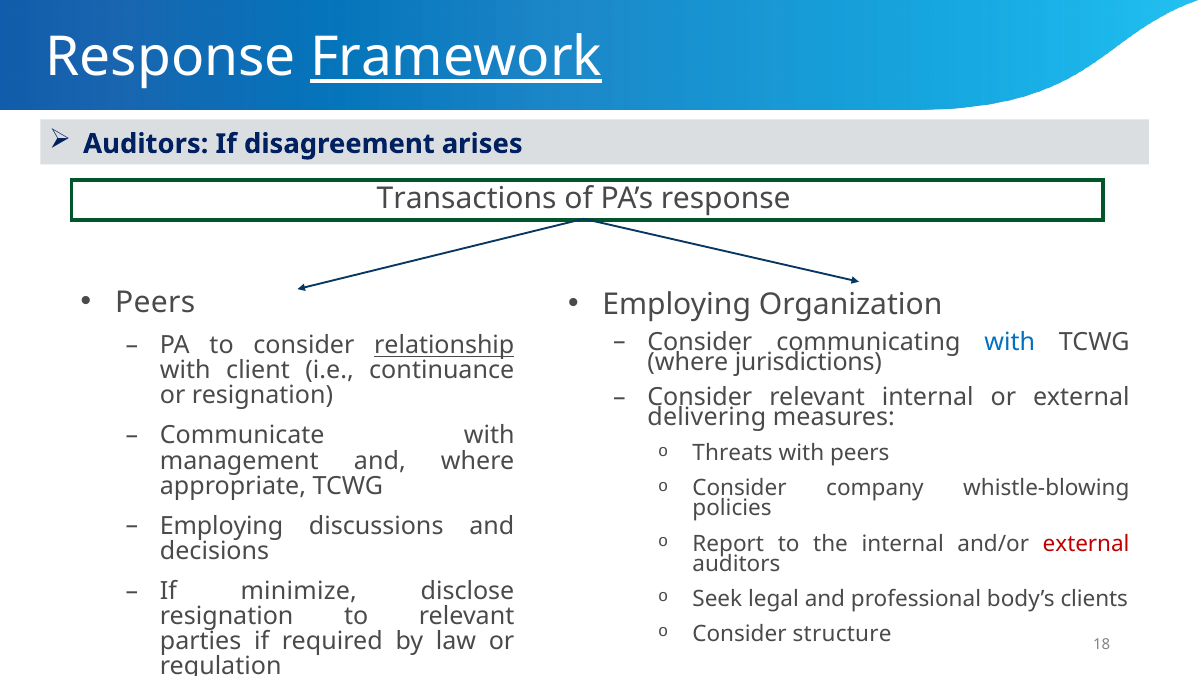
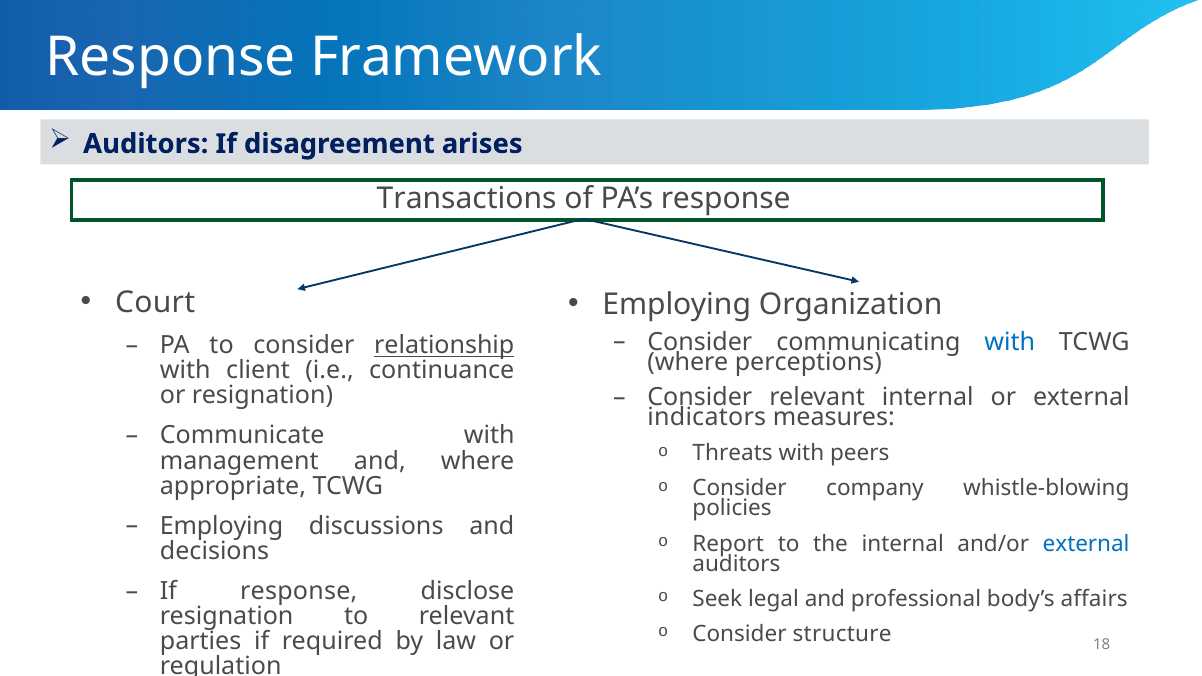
Framework underline: present -> none (456, 57)
Peers: Peers -> Court (155, 303)
jurisdictions: jurisdictions -> perceptions (808, 362)
delivering: delivering -> indicators (707, 417)
external colour: red -> blue (1086, 544)
If minimize: minimize -> response (299, 591)
clients: clients -> affairs (1094, 599)
